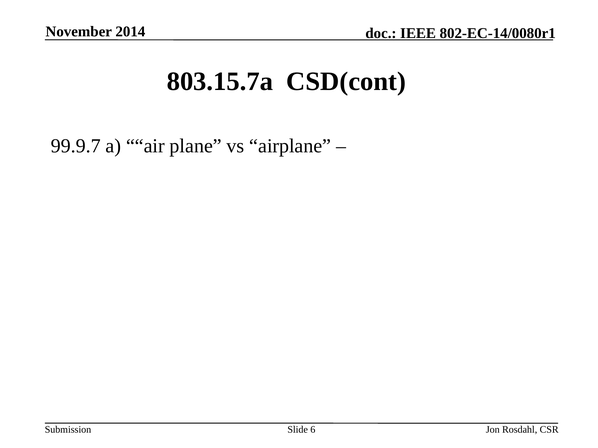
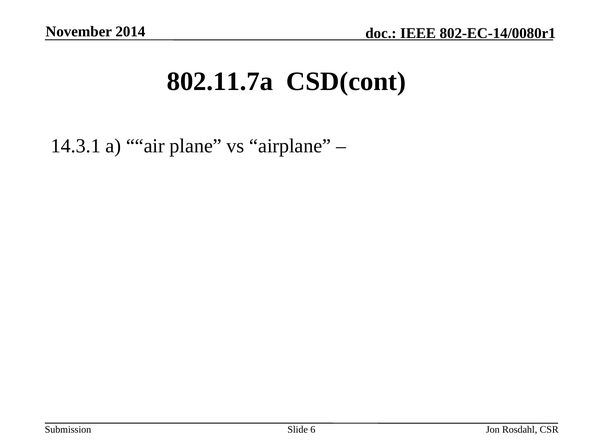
803.15.7a: 803.15.7a -> 802.11.7a (220, 82)
99.9.7: 99.9.7 -> 14.3.1 (76, 146)
